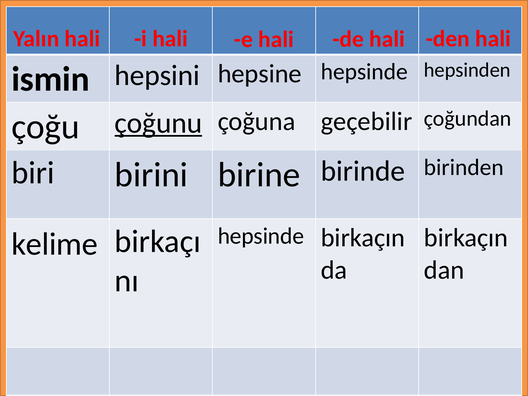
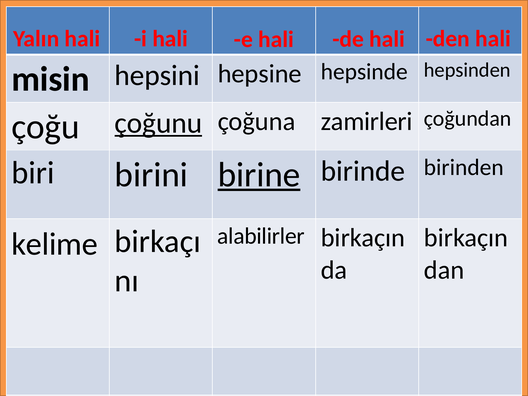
ismin: ismin -> misin (51, 79)
geçebilir: geçebilir -> zamirleri (367, 121)
birine underline: none -> present (259, 175)
hepsinde: hepsinde -> alabilirler (261, 236)
